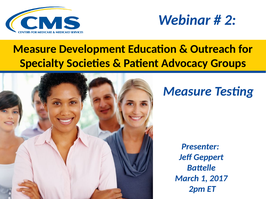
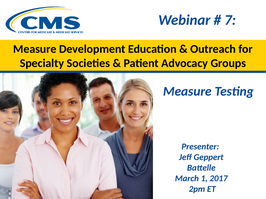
2: 2 -> 7 (230, 20)
